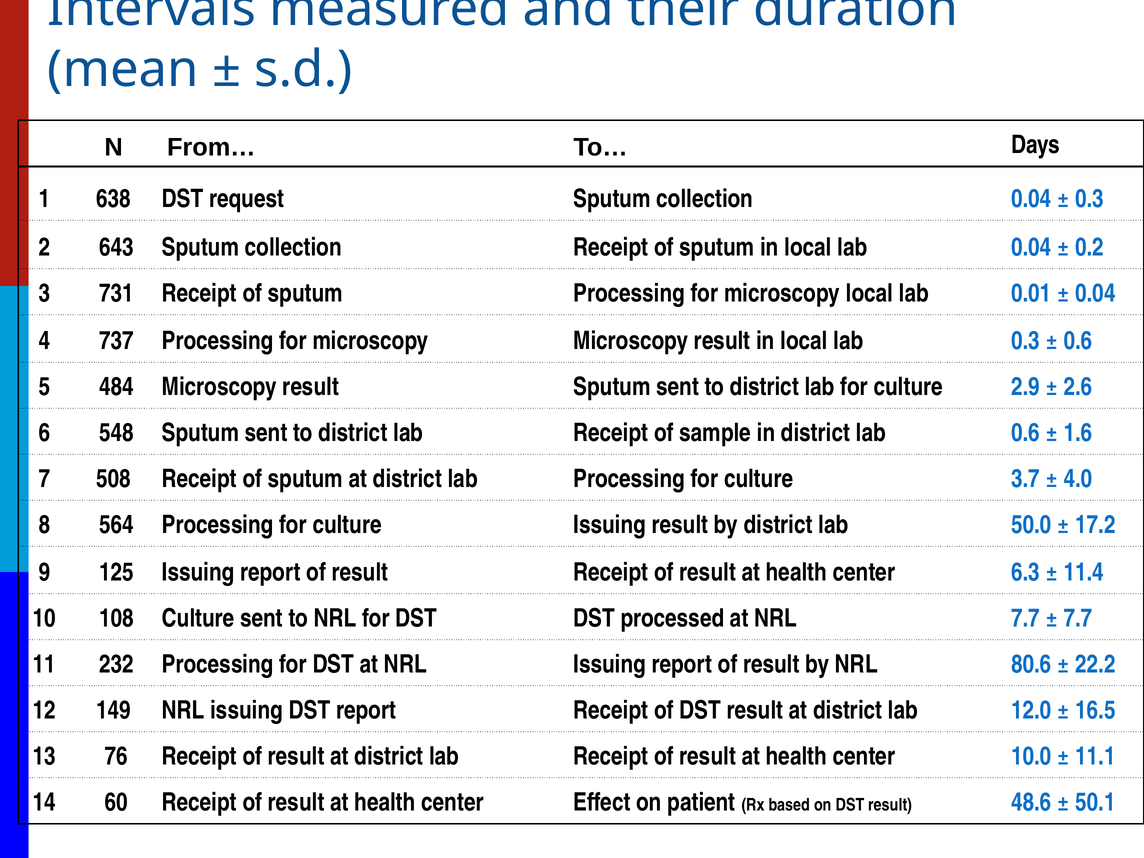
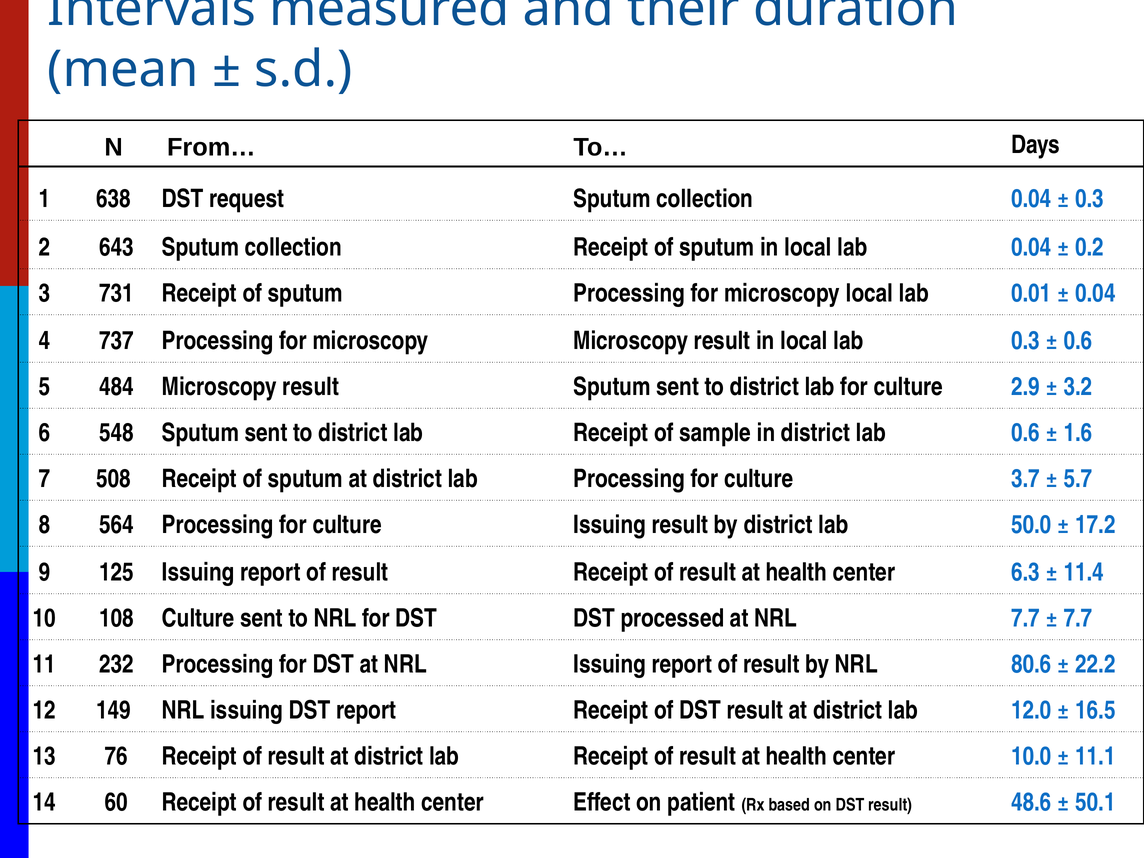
2.6: 2.6 -> 3.2 (1078, 387)
4.0: 4.0 -> 5.7 (1078, 479)
